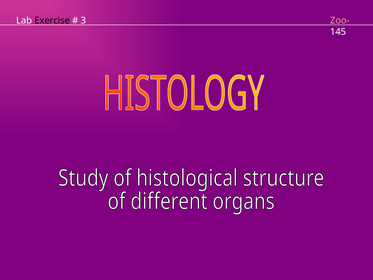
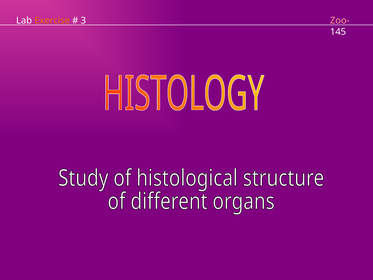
Exercise colour: black -> orange (52, 21)
